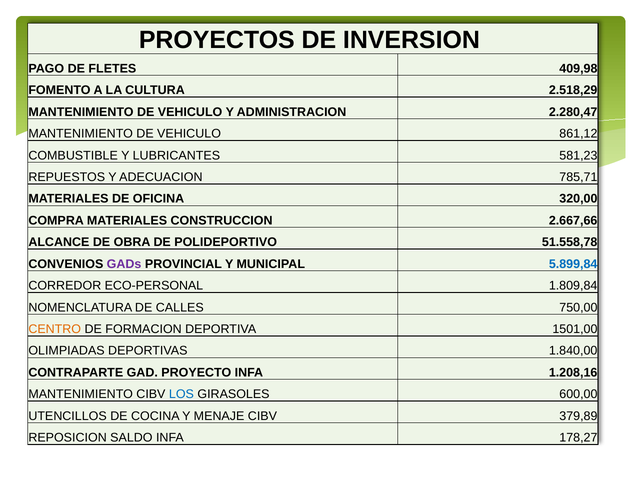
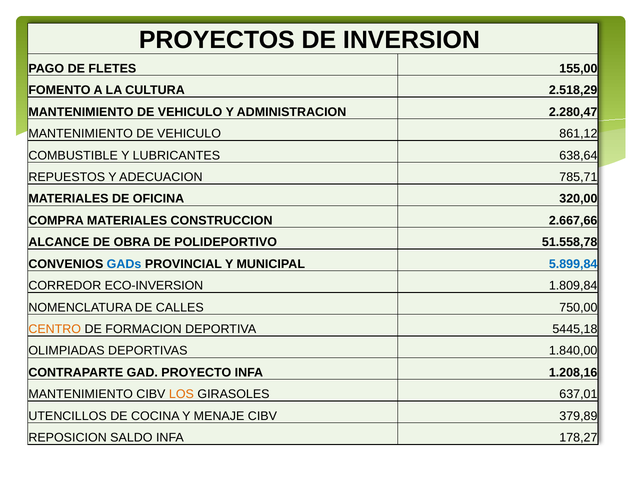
409,98: 409,98 -> 155,00 (578, 69)
581,23: 581,23 -> 638,64 (578, 155)
GADs colour: purple -> blue (124, 264)
ECO-PERSONAL: ECO-PERSONAL -> ECO-INVERSION (154, 286)
1501,00: 1501,00 -> 5445,18 (575, 329)
LOS colour: blue -> orange (181, 394)
600,00: 600,00 -> 637,01 (578, 394)
